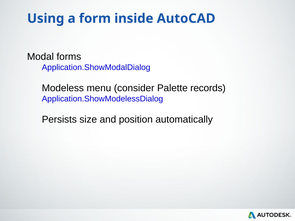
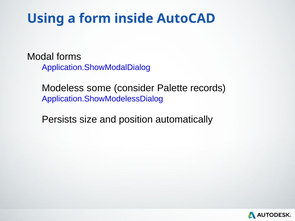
menu: menu -> some (99, 88)
